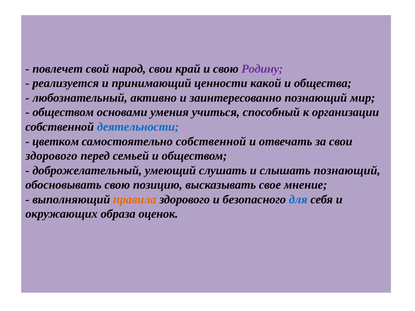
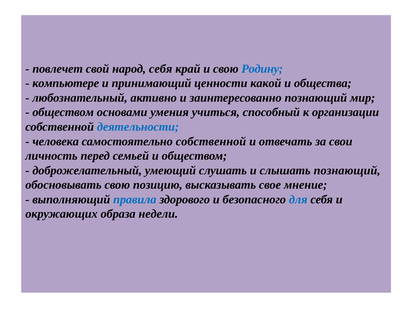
народ свои: свои -> себя (161, 69)
Родину colour: purple -> blue (262, 69)
реализуется: реализуется -> компьютере (66, 83)
цветком: цветком -> человека (56, 141)
здорового: здорового -> личность (51, 156)
правила colour: orange -> blue (135, 200)
оценок: оценок -> недели (158, 214)
